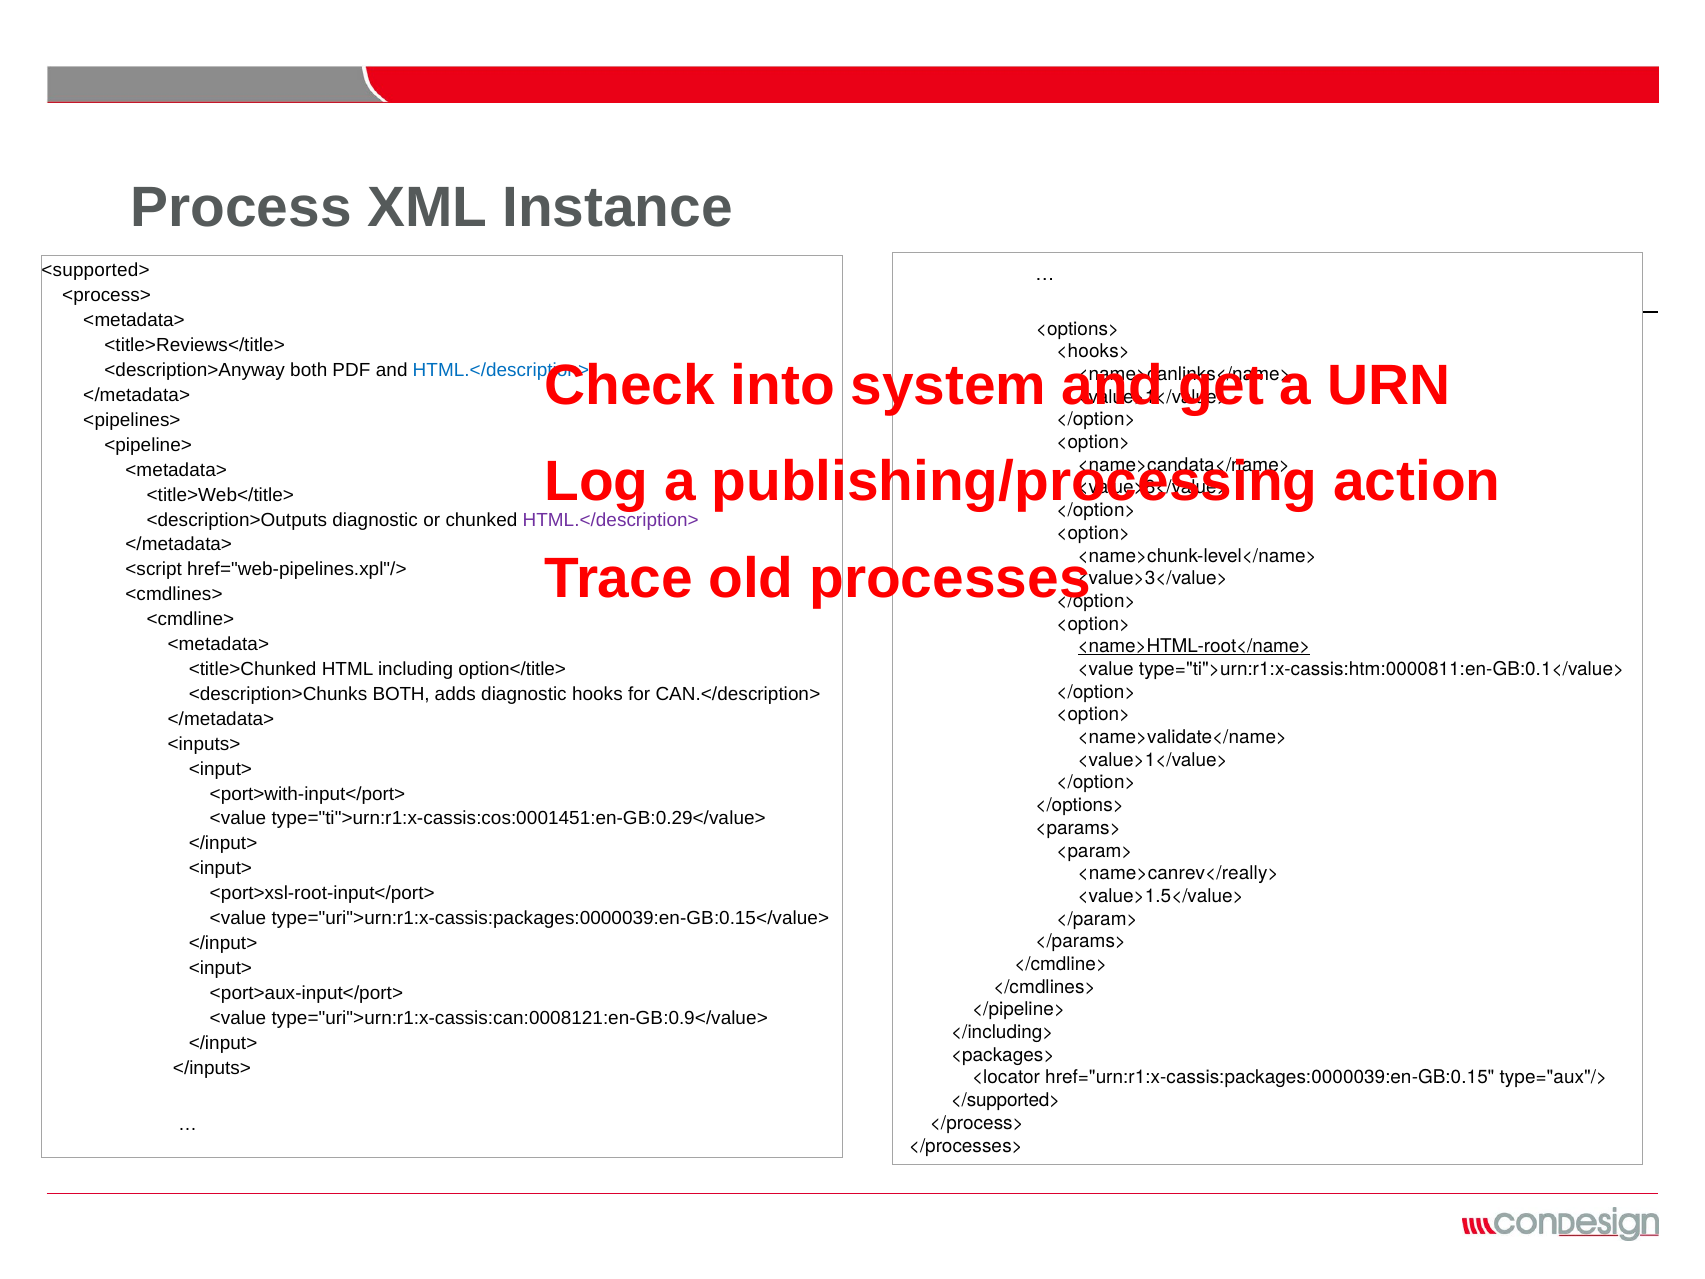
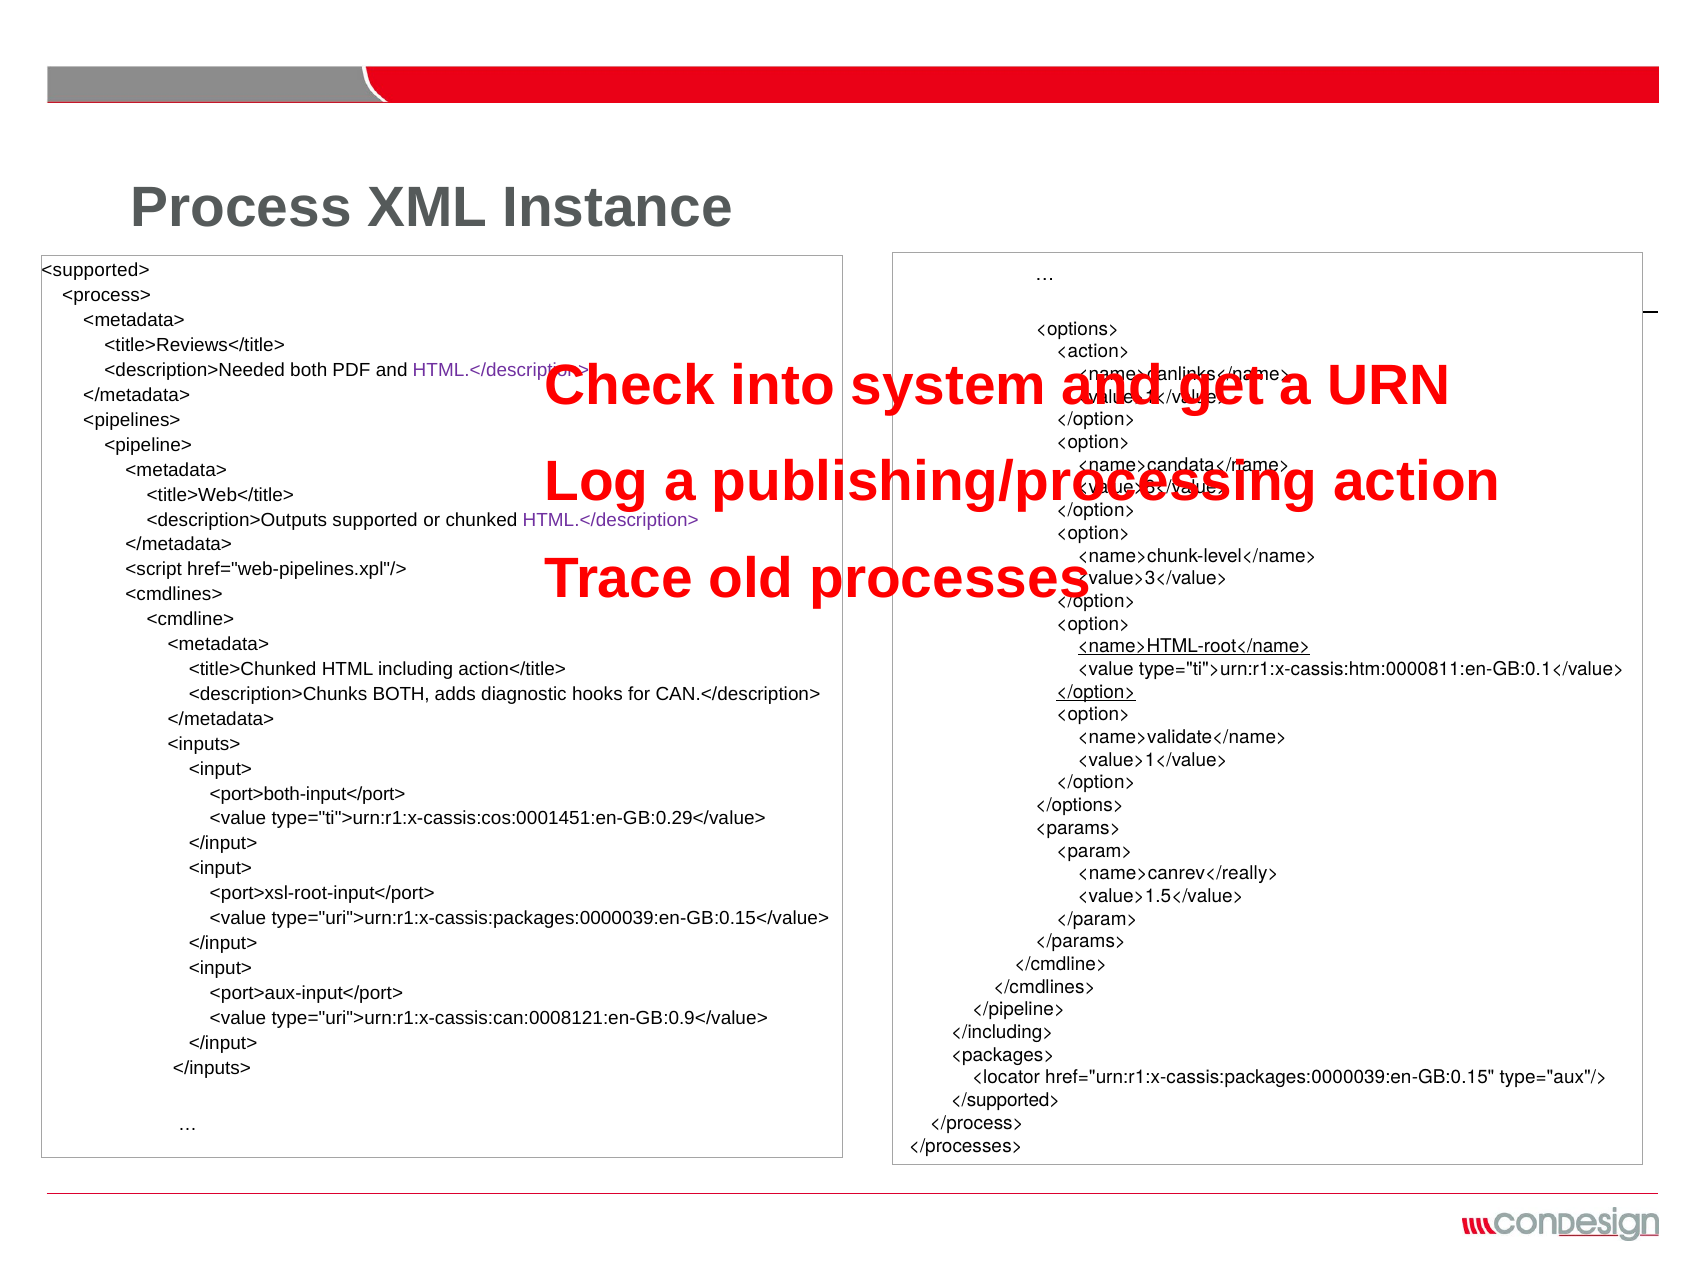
<hooks>: <hooks> -> <action> (1093, 351)
<description>Anyway: <description>Anyway -> <description>Needed (195, 370)
HTML.</description> colour: blue -> purple (501, 370)
<description>Outputs diagnostic: diagnostic -> supported (375, 520)
option</title>: option</title> -> action</title> (512, 669)
</option> underline: none -> present (1096, 692)
<port>with-input</port>: <port>with-input</port> -> <port>both-input</port> (308, 794)
